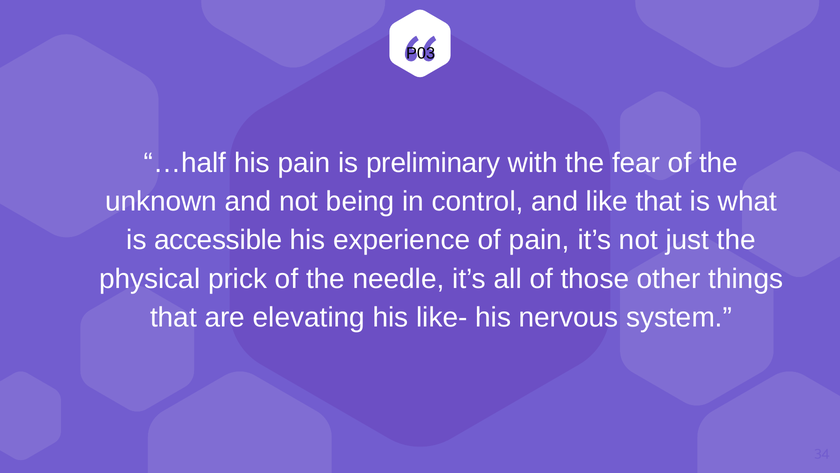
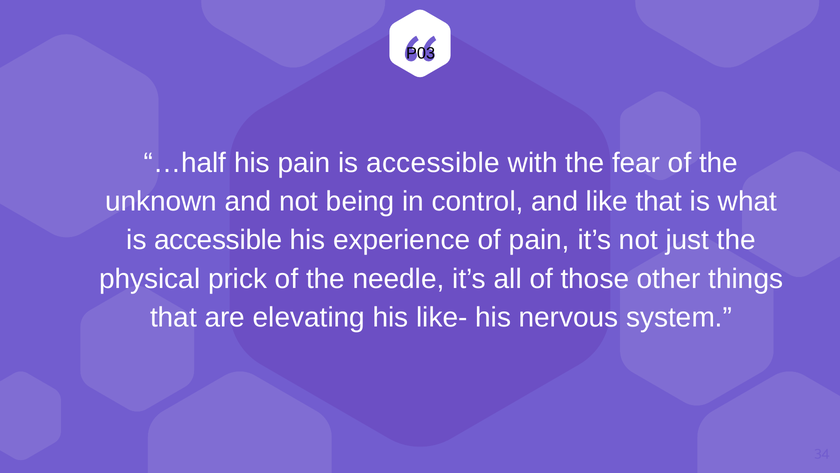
pain is preliminary: preliminary -> accessible (433, 163)
